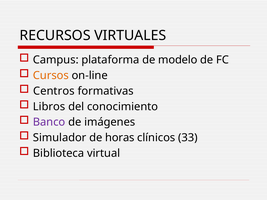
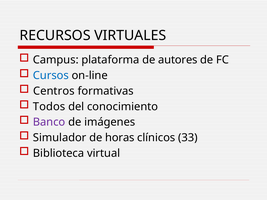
modelo: modelo -> autores (178, 60)
Cursos colour: orange -> blue (51, 76)
Libros: Libros -> Todos (49, 107)
